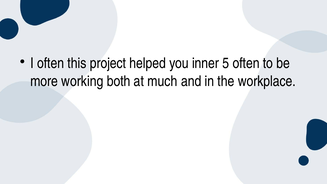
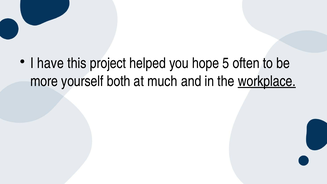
I often: often -> have (51, 63)
inner: inner -> hope (206, 63)
working: working -> yourself (82, 81)
workplace underline: none -> present (267, 81)
